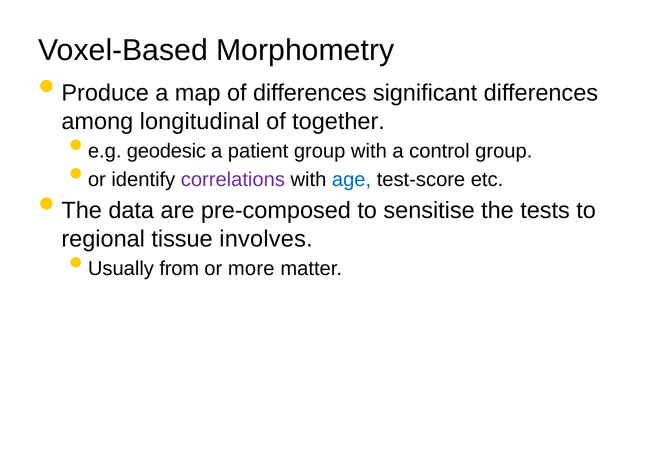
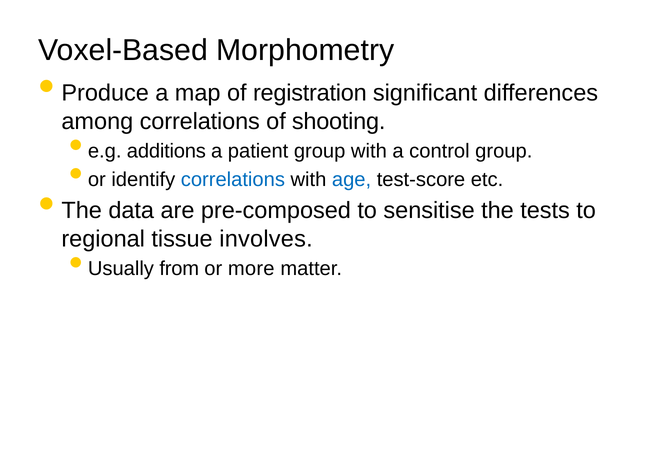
of differences: differences -> registration (310, 93)
among longitudinal: longitudinal -> correlations (200, 121)
together: together -> shooting (339, 121)
geodesic: geodesic -> additions (166, 151)
correlations colour: purple -> blue (233, 180)
